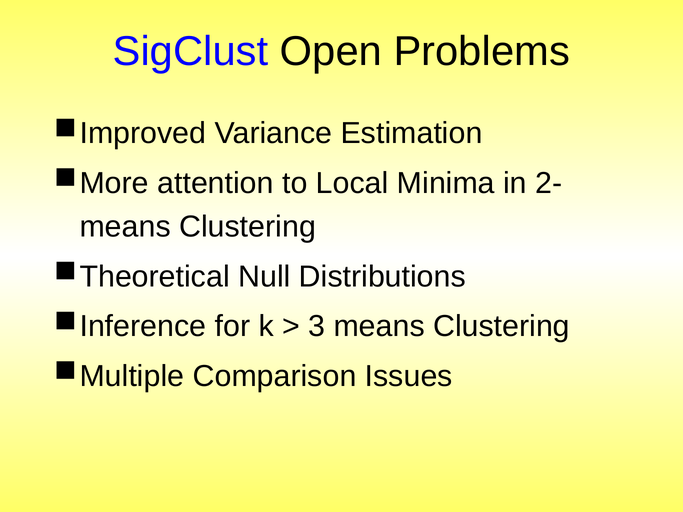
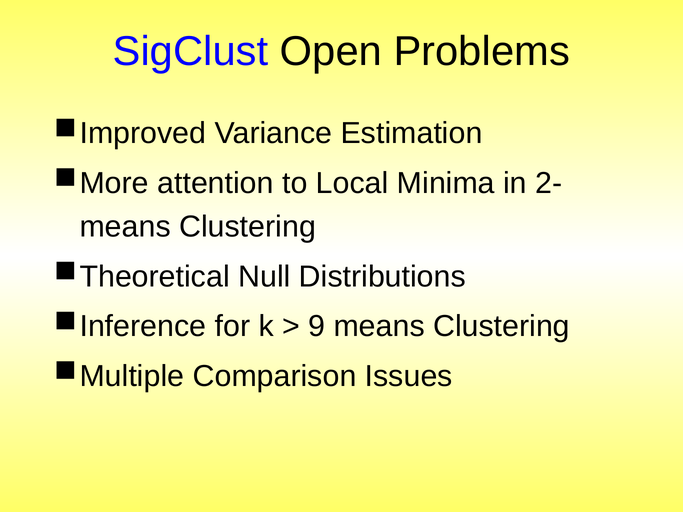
3: 3 -> 9 (317, 327)
